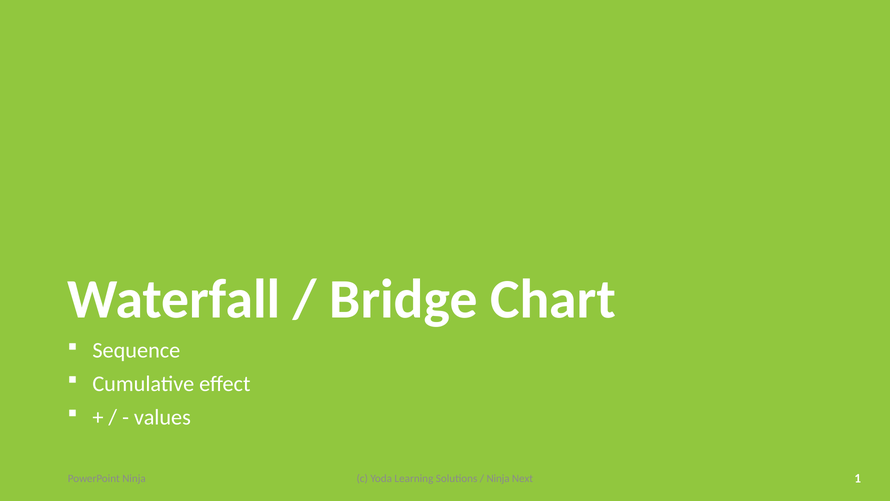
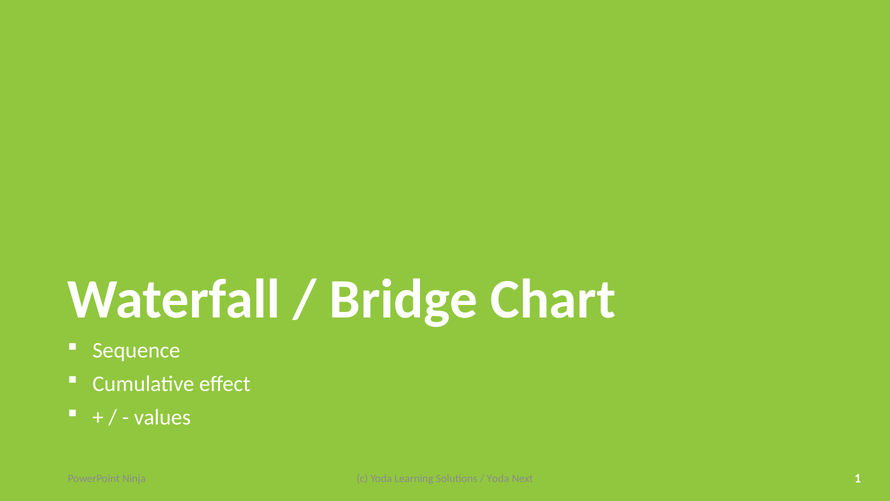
Ninja: Ninja -> Yoda (498, 478)
